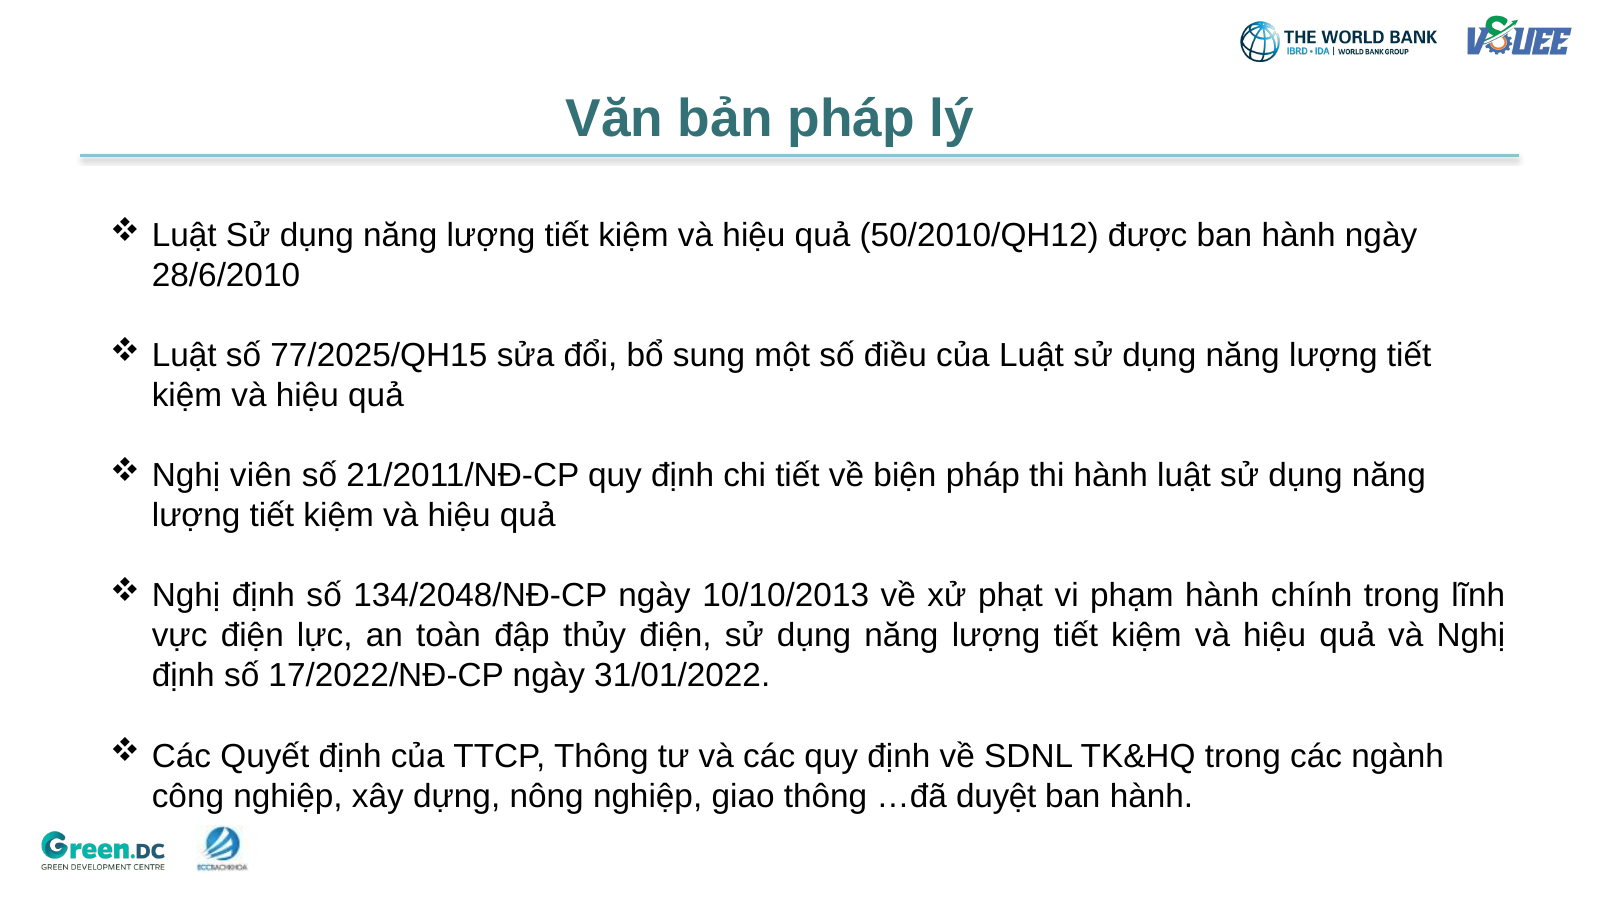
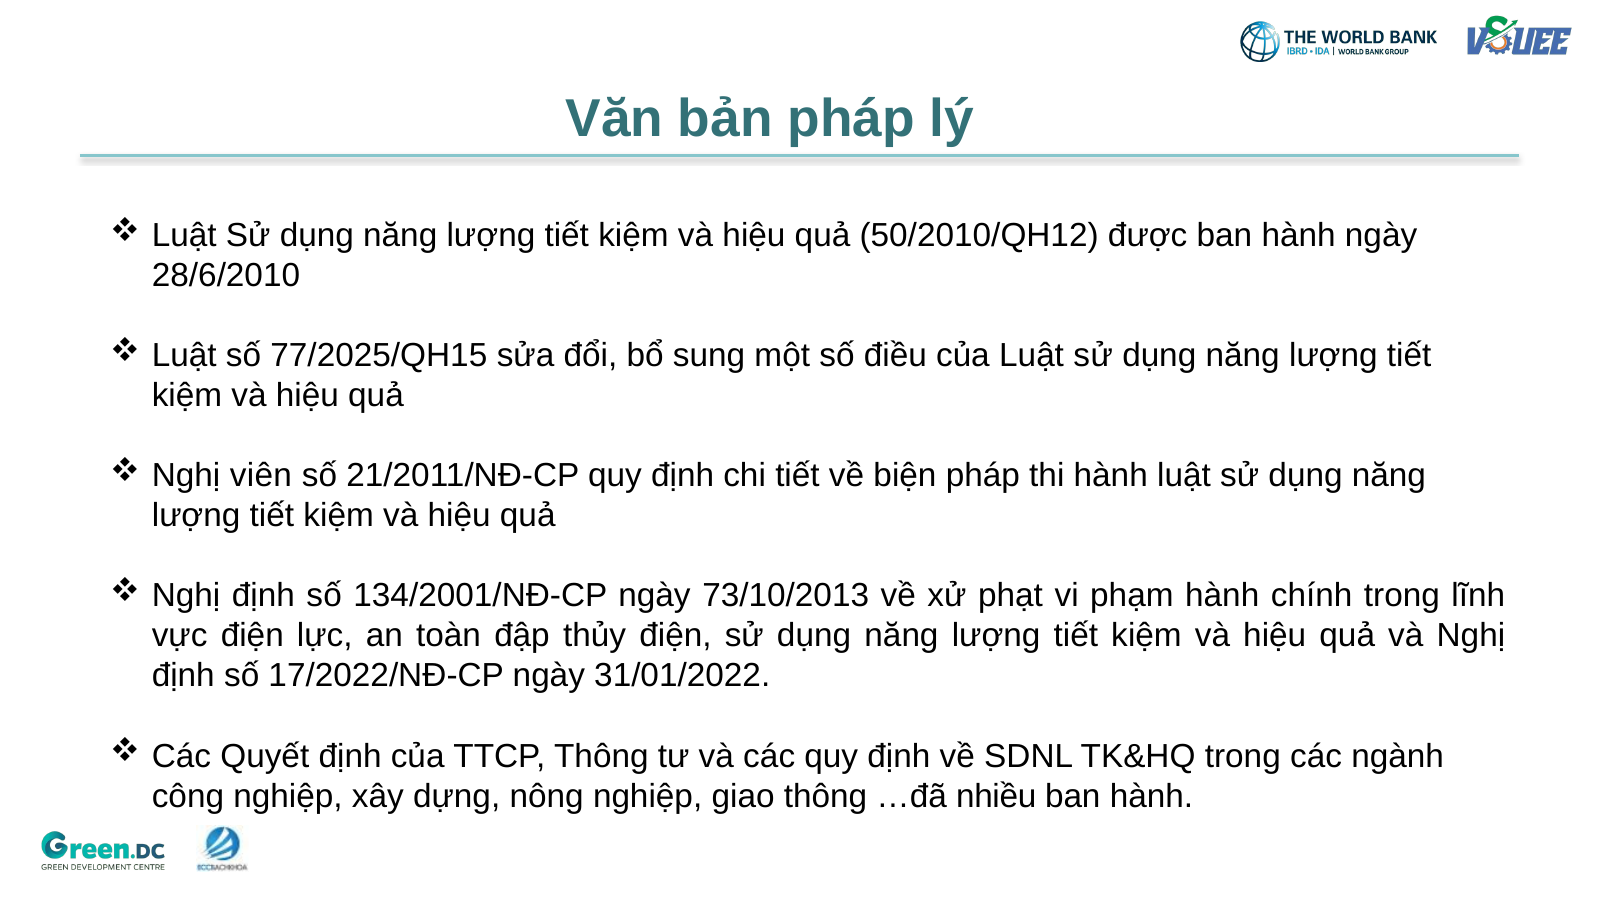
134/2048/NĐ-CP: 134/2048/NĐ-CP -> 134/2001/NĐ-CP (480, 596)
10/10/2013: 10/10/2013 -> 73/10/2013 (786, 596)
duyệt: duyệt -> nhiều (996, 796)
